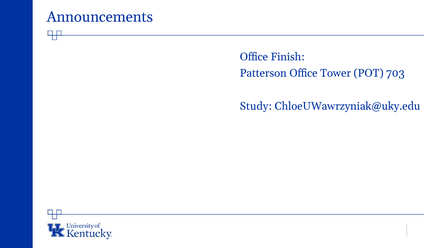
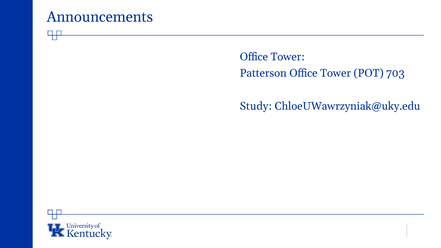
Finish: Finish -> Tower (288, 57)
